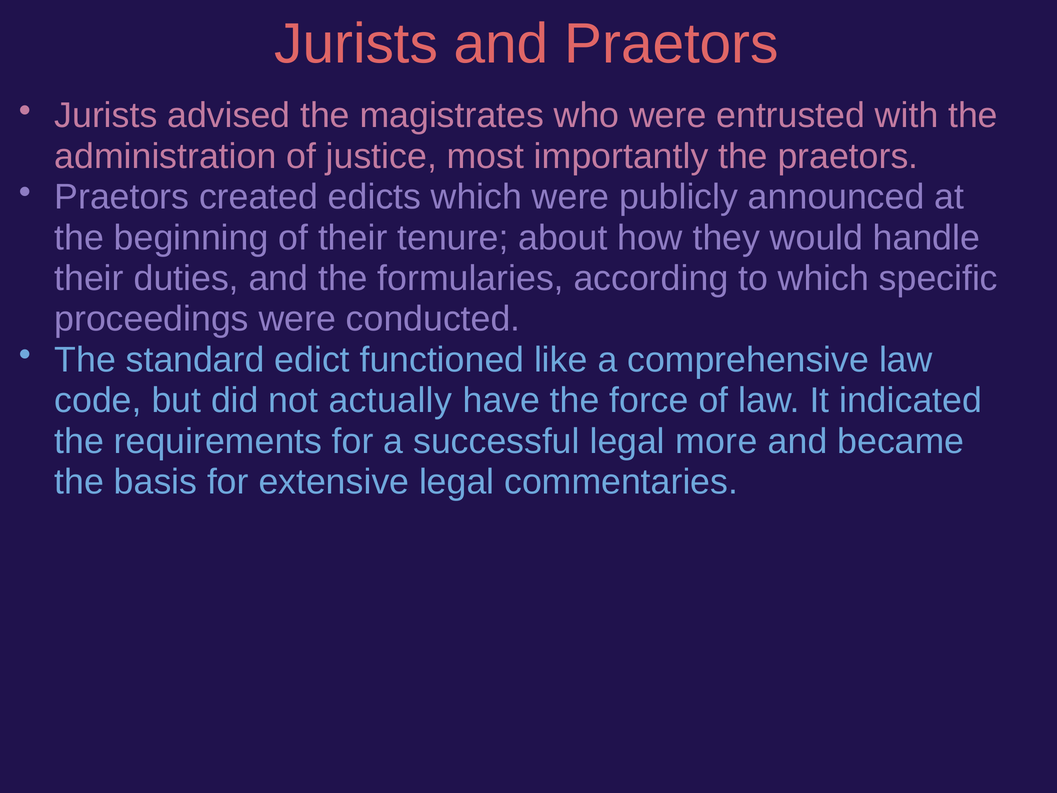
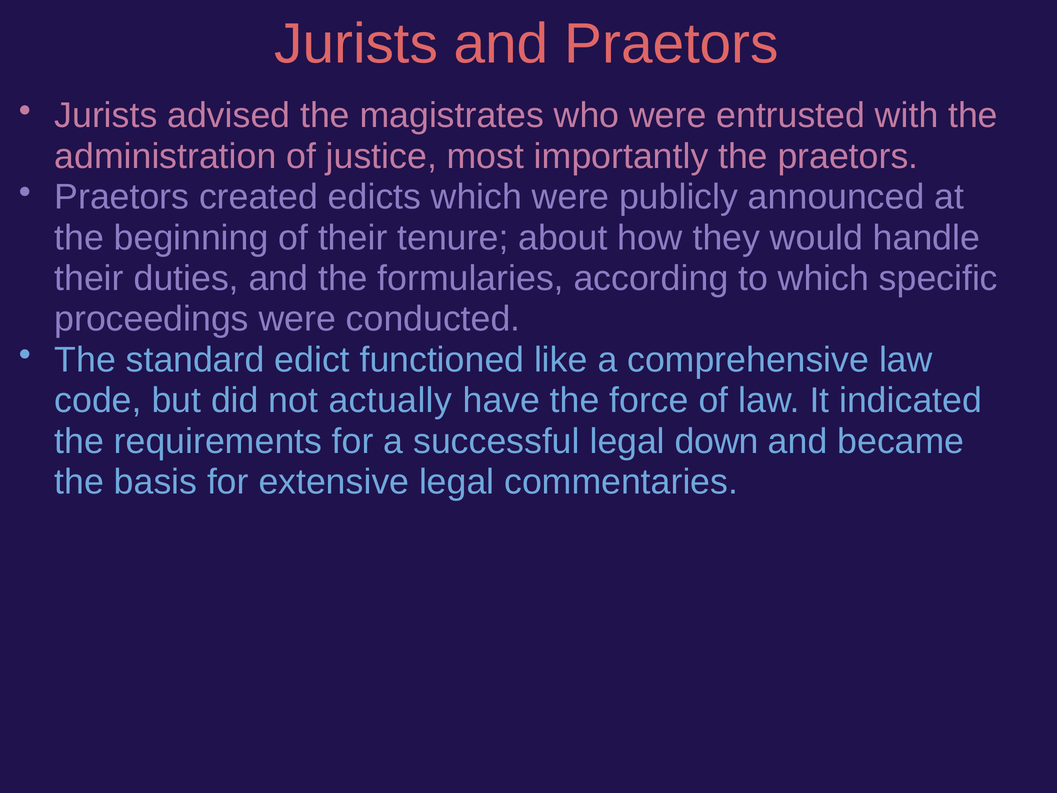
more: more -> down (717, 441)
